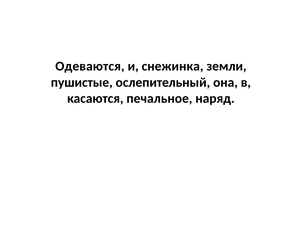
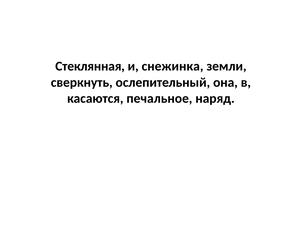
Одеваются: Одеваются -> Стеклянная (90, 66)
пушистые: пушистые -> сверкнуть (82, 83)
